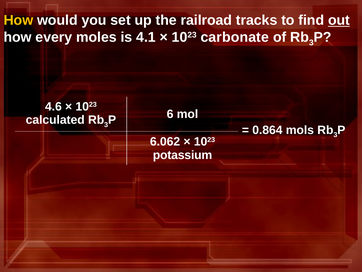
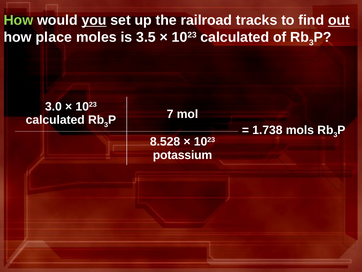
How colour: yellow -> light green (18, 20)
you underline: none -> present (94, 20)
every: every -> place (54, 37)
4.1: 4.1 -> 3.5 (146, 37)
carbonate: carbonate -> calculated (235, 37)
4.6: 4.6 -> 3.0 (53, 106)
6: 6 -> 7 (170, 114)
0.864: 0.864 -> 1.738 (267, 130)
6.062: 6.062 -> 8.528 (165, 141)
